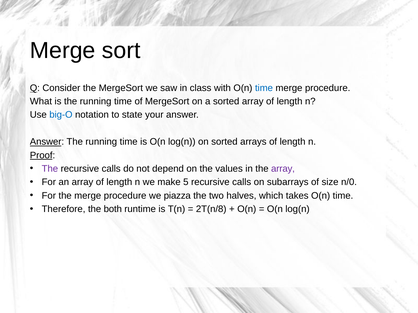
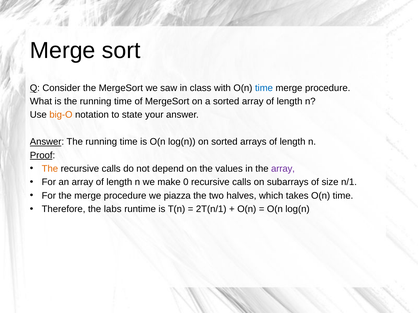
big-O colour: blue -> orange (61, 115)
The colour: purple -> orange (50, 169)
5: 5 -> 0 (186, 182)
n/0: n/0 -> n/1 (349, 182)
both: both -> labs (113, 209)
2T(n/8: 2T(n/8 -> 2T(n/1 (211, 209)
